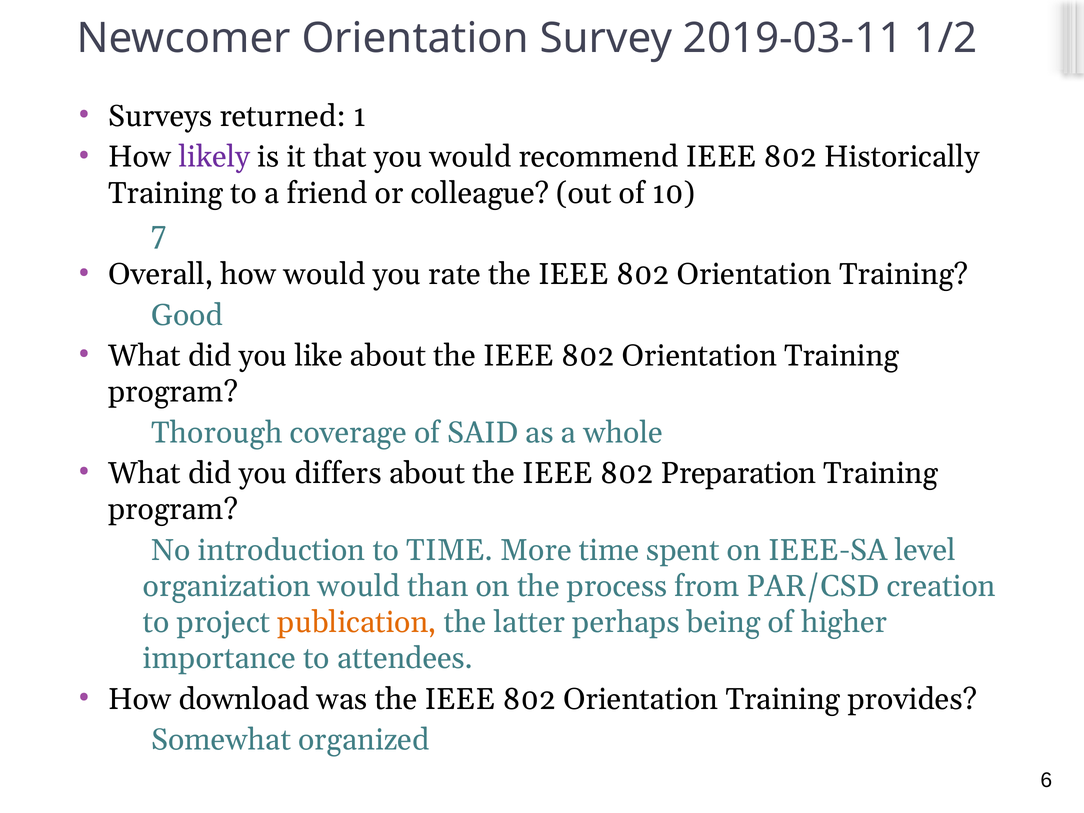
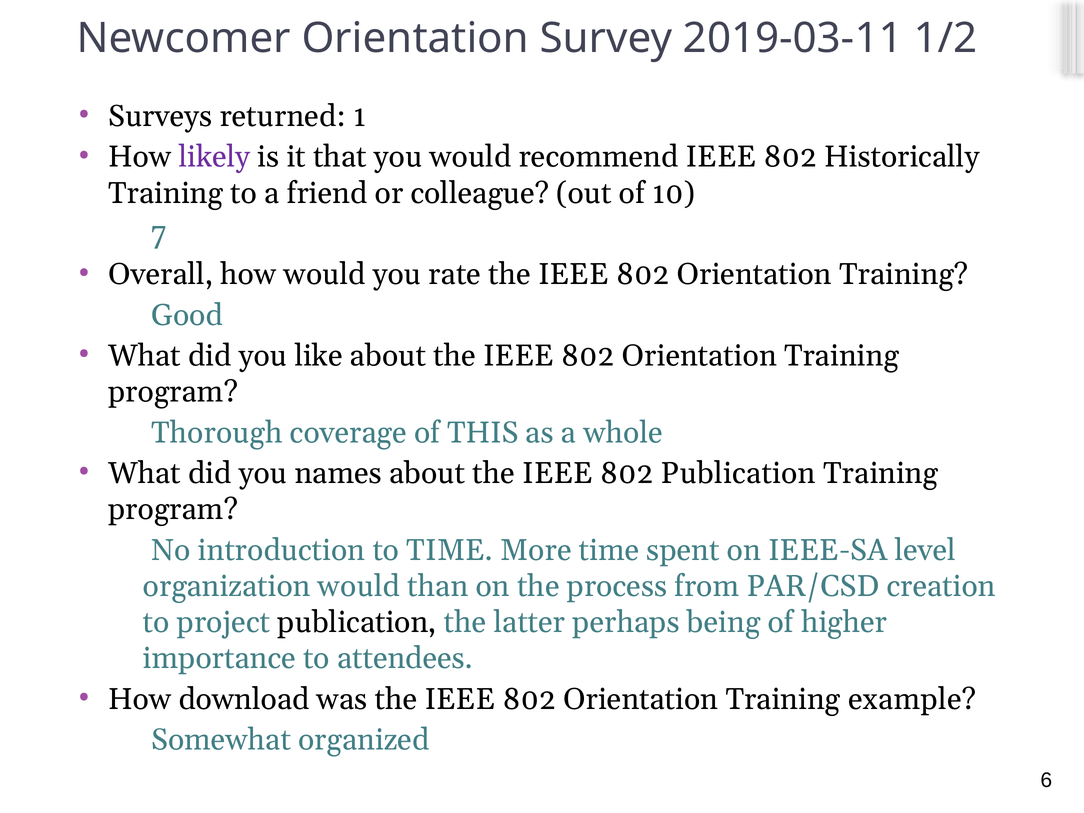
SAID: SAID -> THIS (483, 433)
differs: differs -> names (338, 473)
802 Preparation: Preparation -> Publication (738, 473)
publication colour: orange -> black (357, 622)
provides: provides -> example (912, 699)
